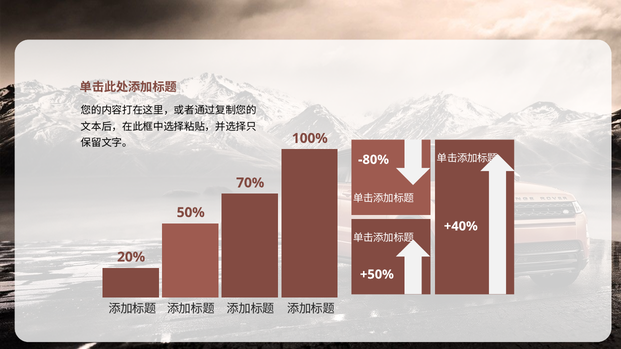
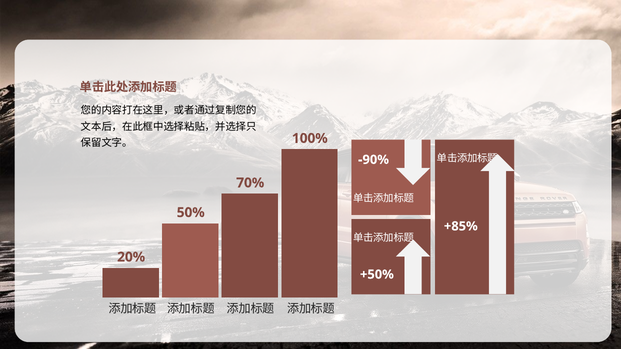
-80%: -80% -> -90% (374, 160)
+40%: +40% -> +85% (461, 226)
